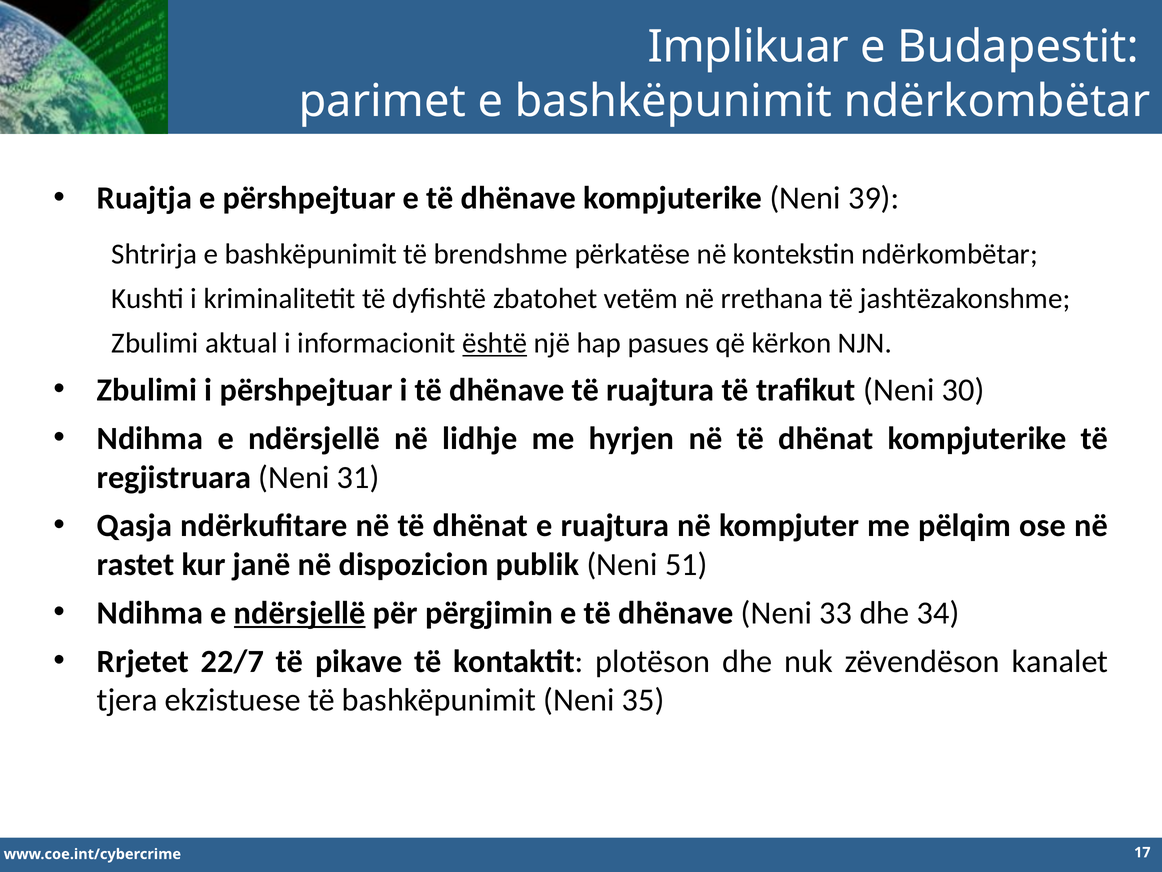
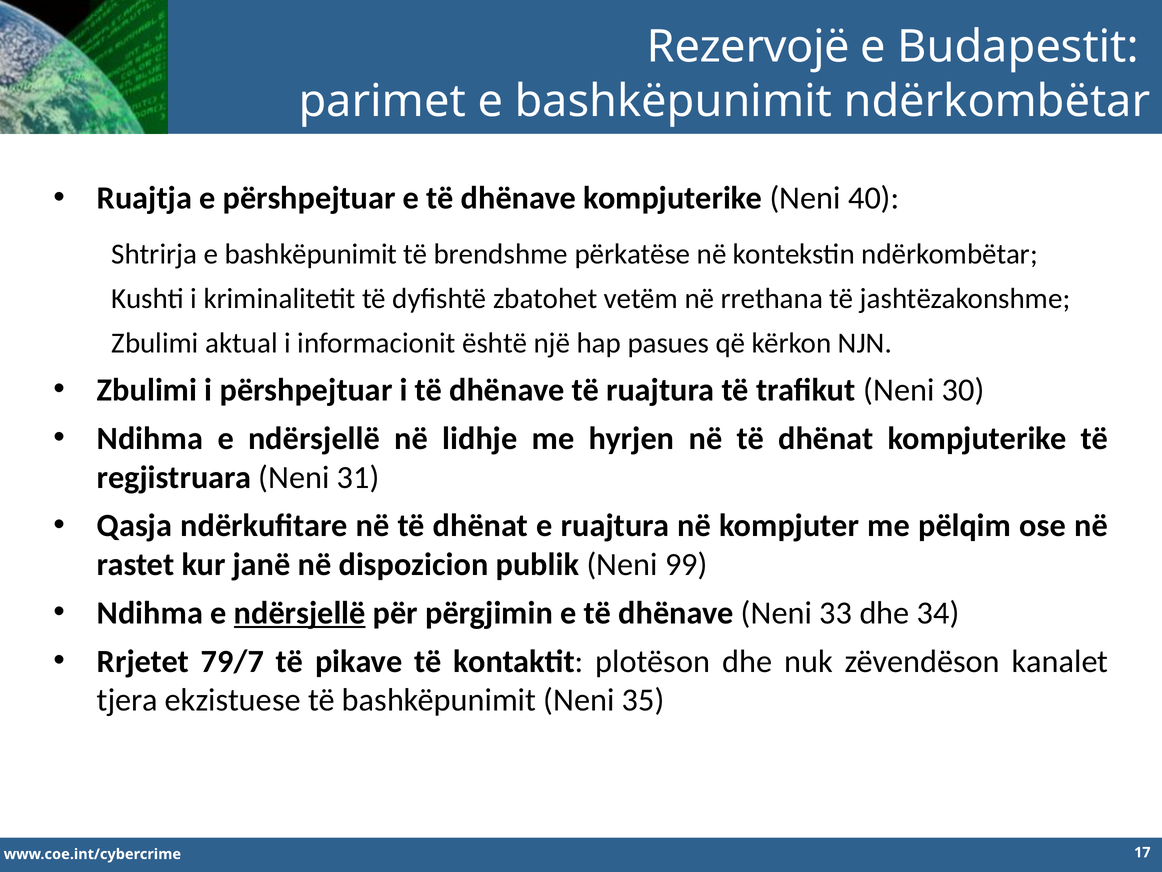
Implikuar: Implikuar -> Rezervojë (748, 47)
39: 39 -> 40 (874, 198)
është underline: present -> none (495, 343)
51: 51 -> 99 (686, 564)
22/7: 22/7 -> 79/7 (232, 661)
